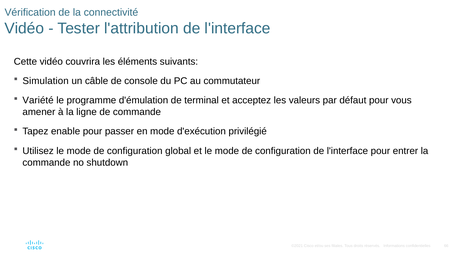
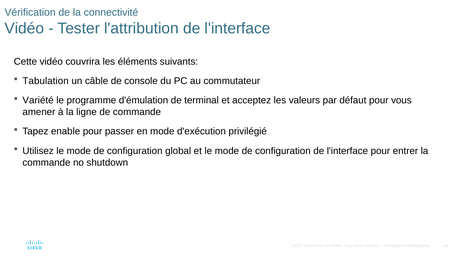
Simulation: Simulation -> Tabulation (46, 81)
